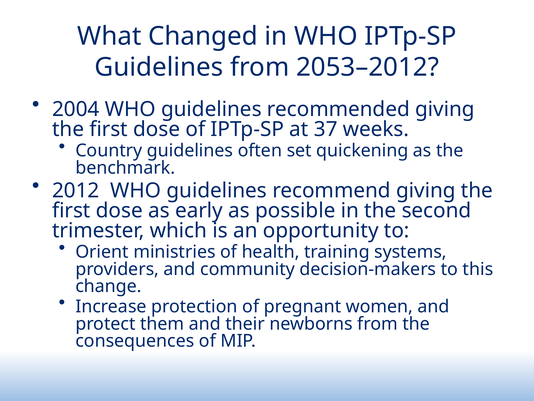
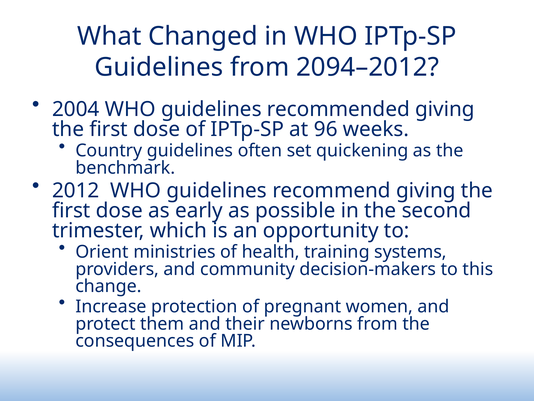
2053–2012: 2053–2012 -> 2094–2012 (368, 67)
37: 37 -> 96 (326, 129)
